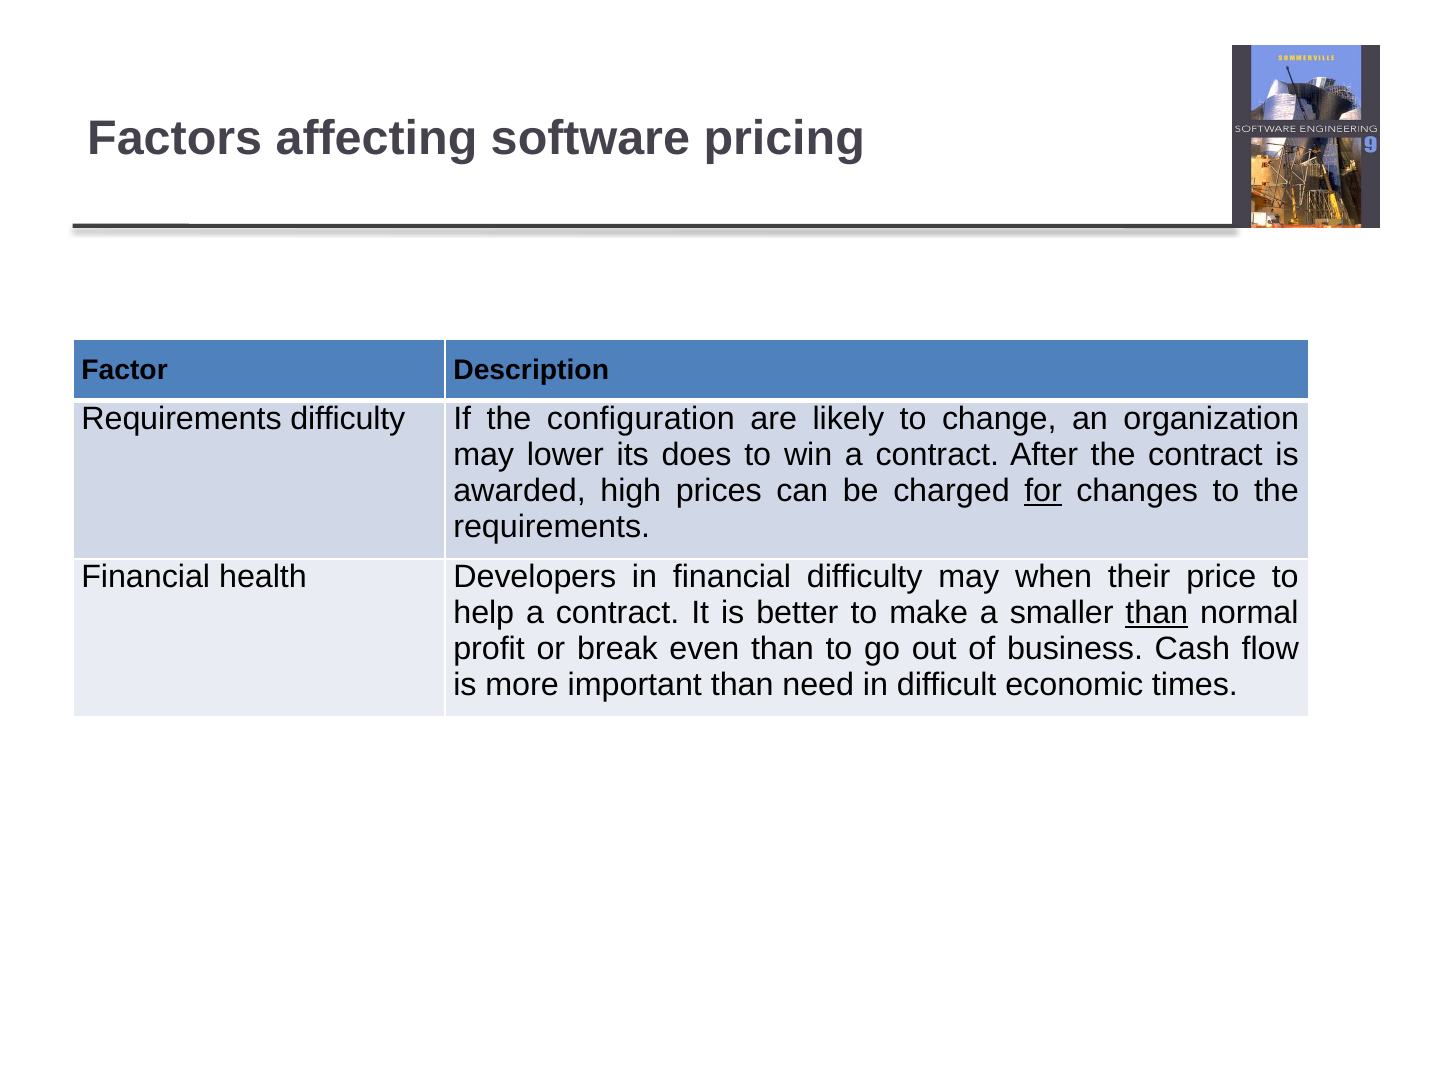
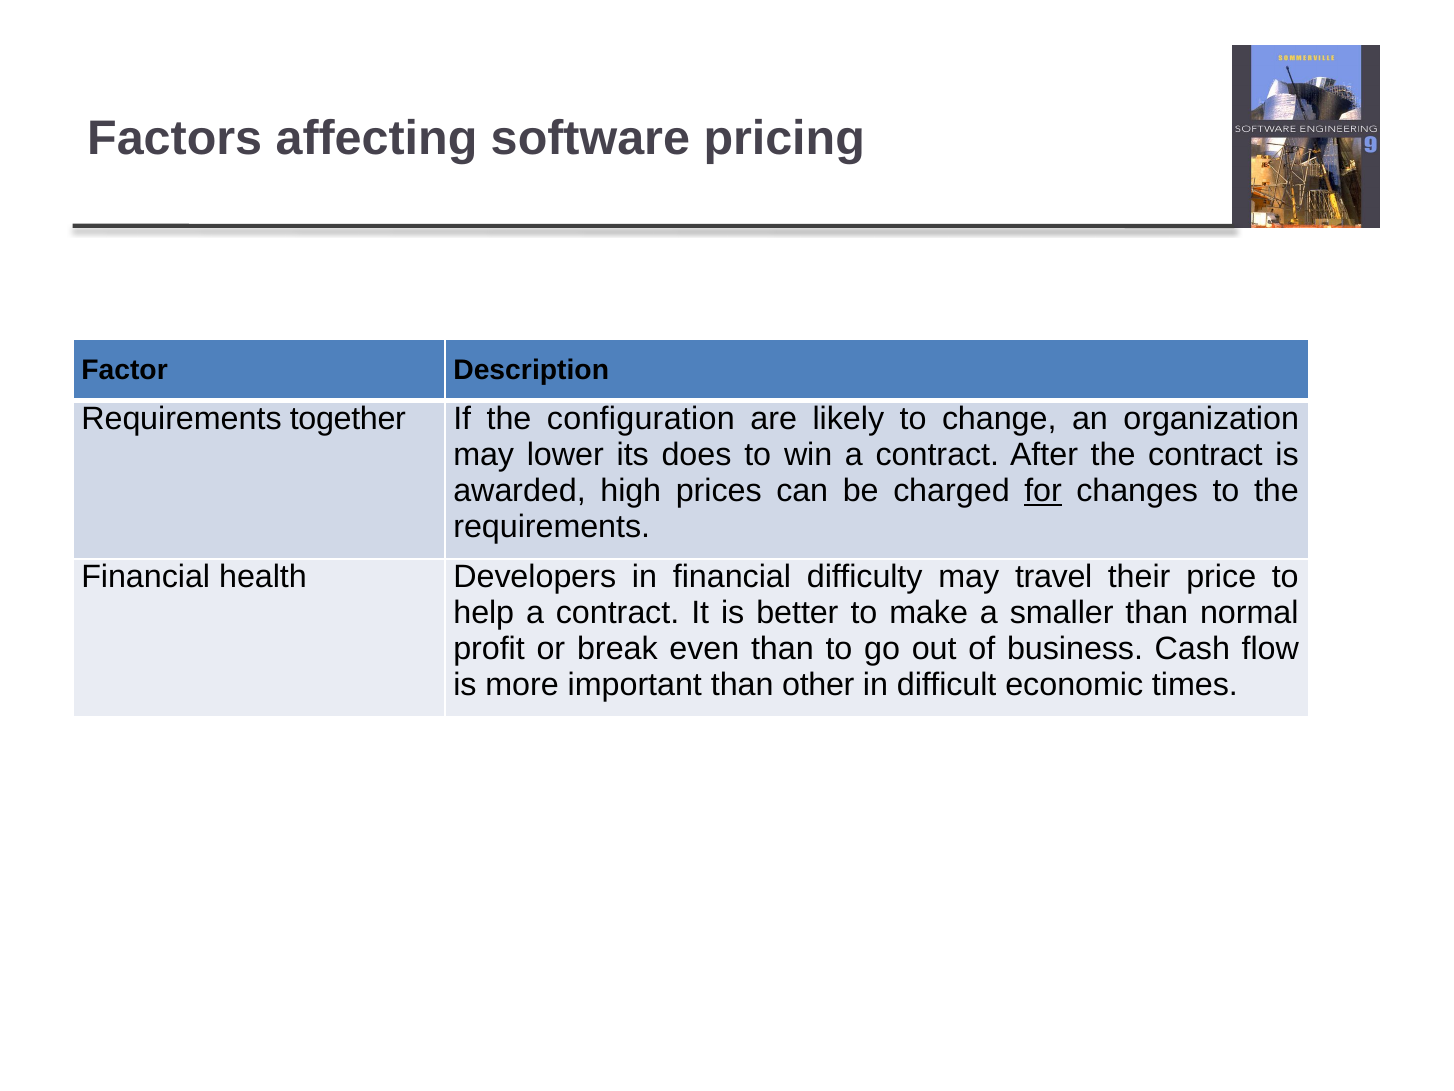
Requirements difficulty: difficulty -> together (348, 419)
when: when -> travel (1054, 577)
than underline: present -> none (1157, 613)
need: need -> other (818, 685)
